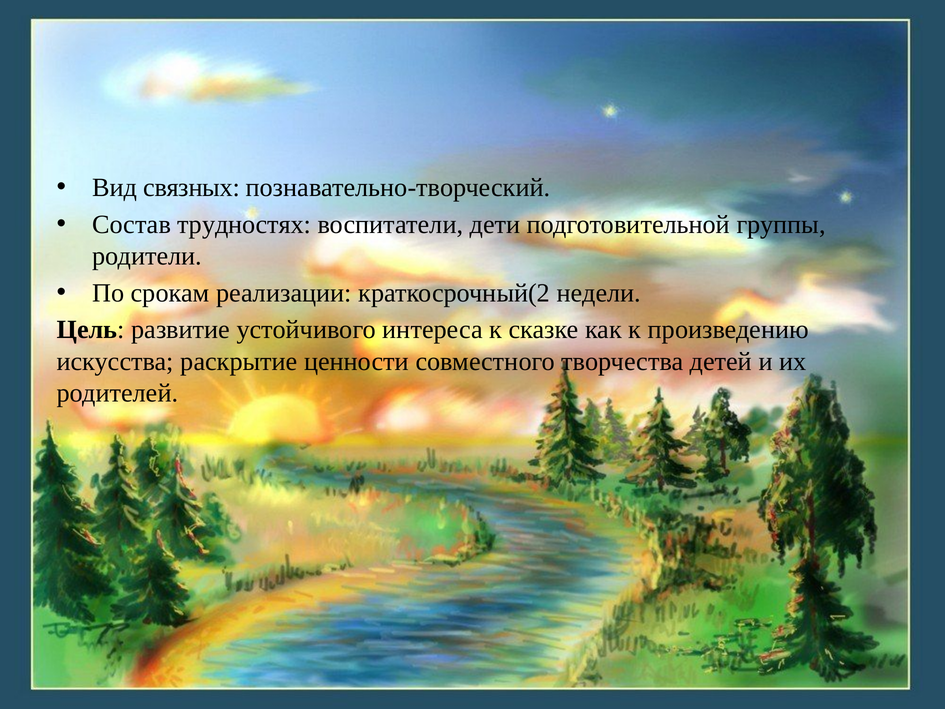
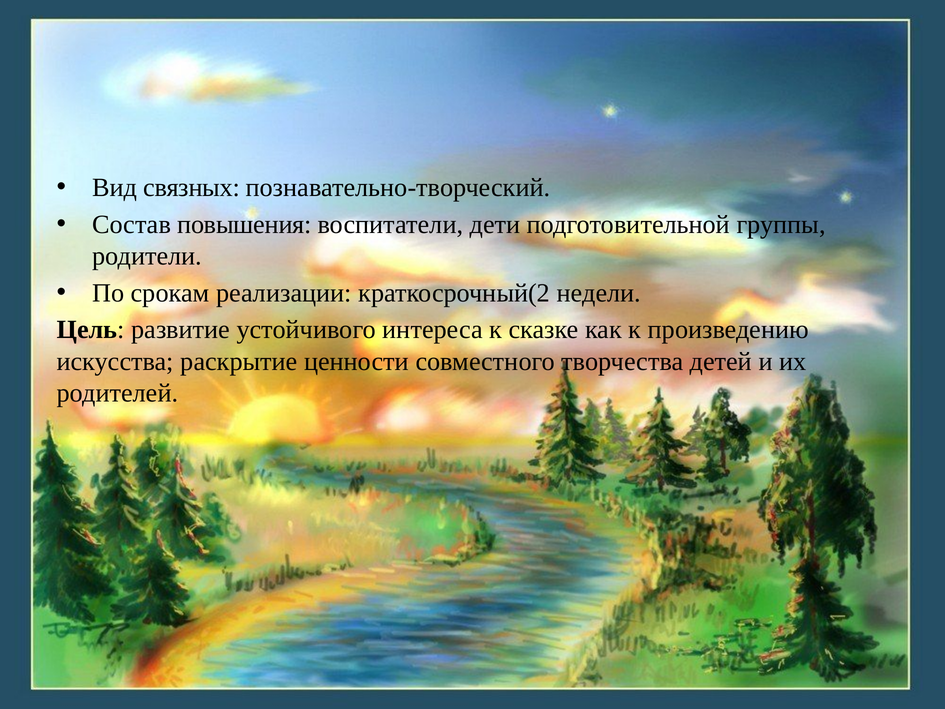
трудностях: трудностях -> повышения (244, 225)
